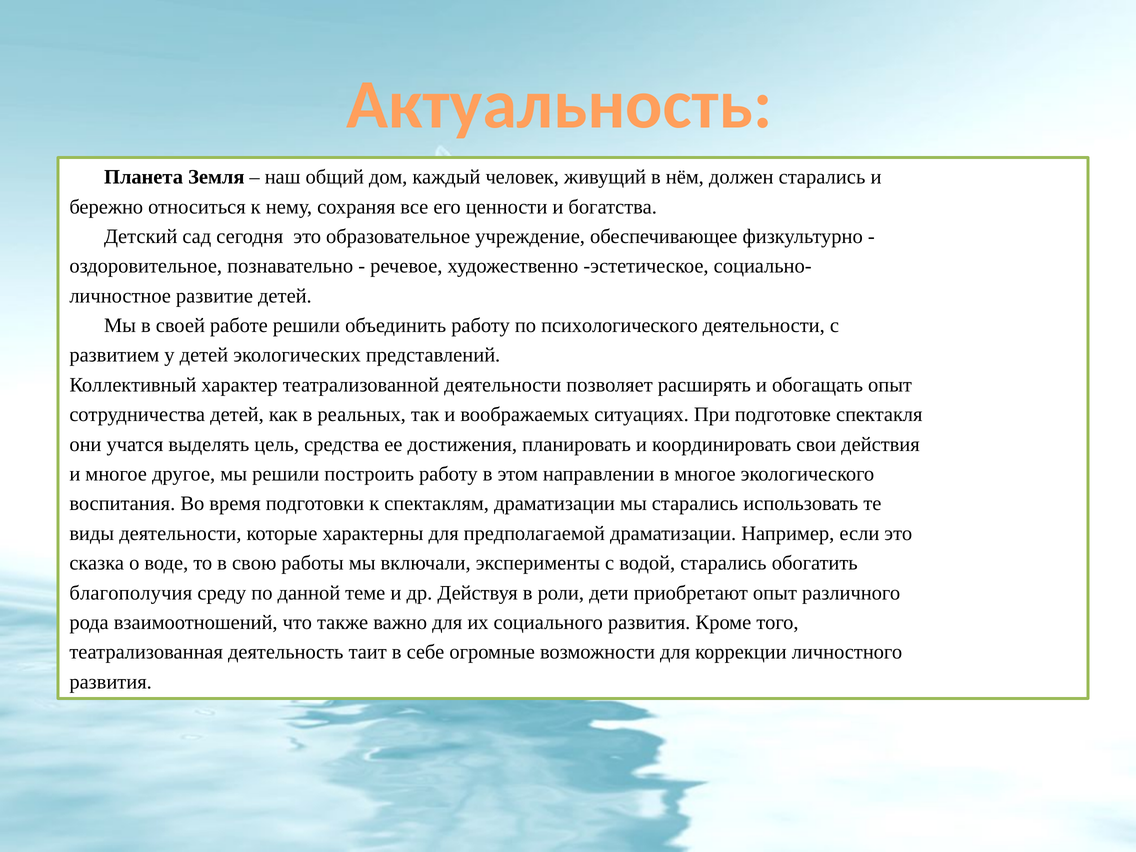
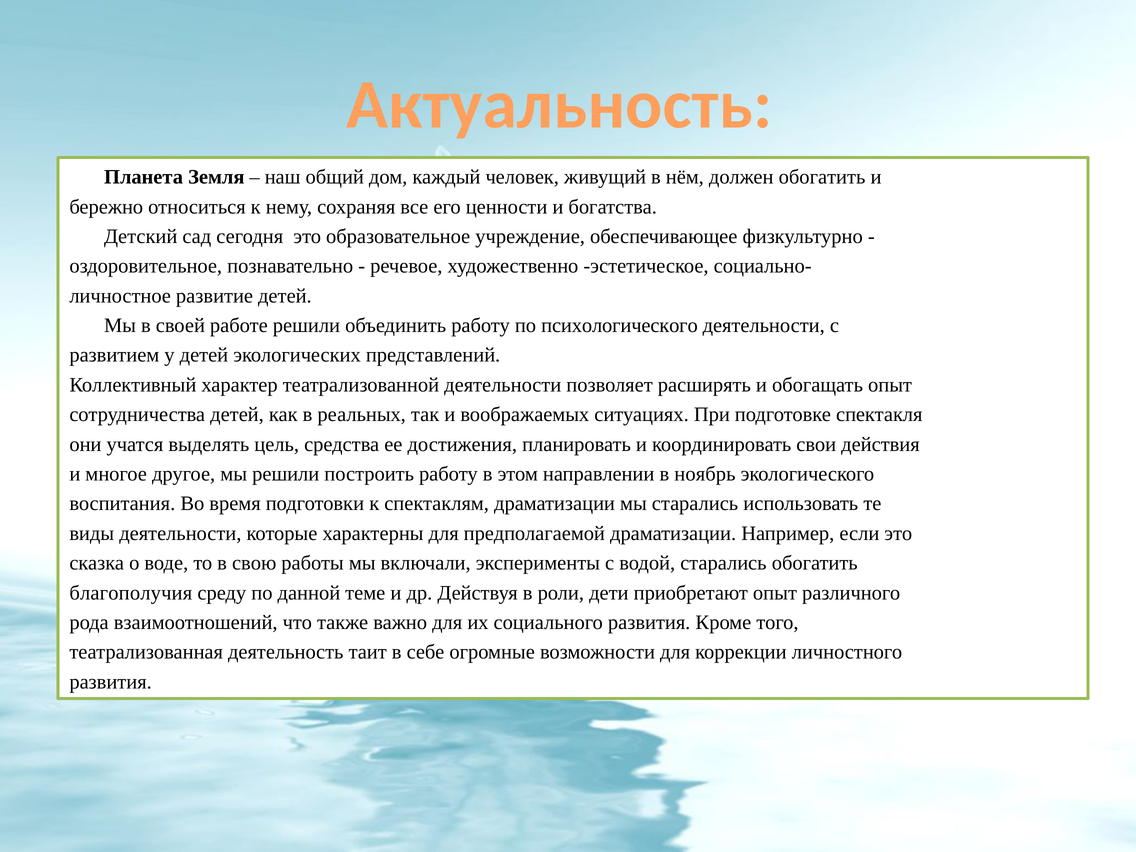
должен старались: старались -> обогатить (822, 177)
в многое: многое -> ноябрь (705, 474)
